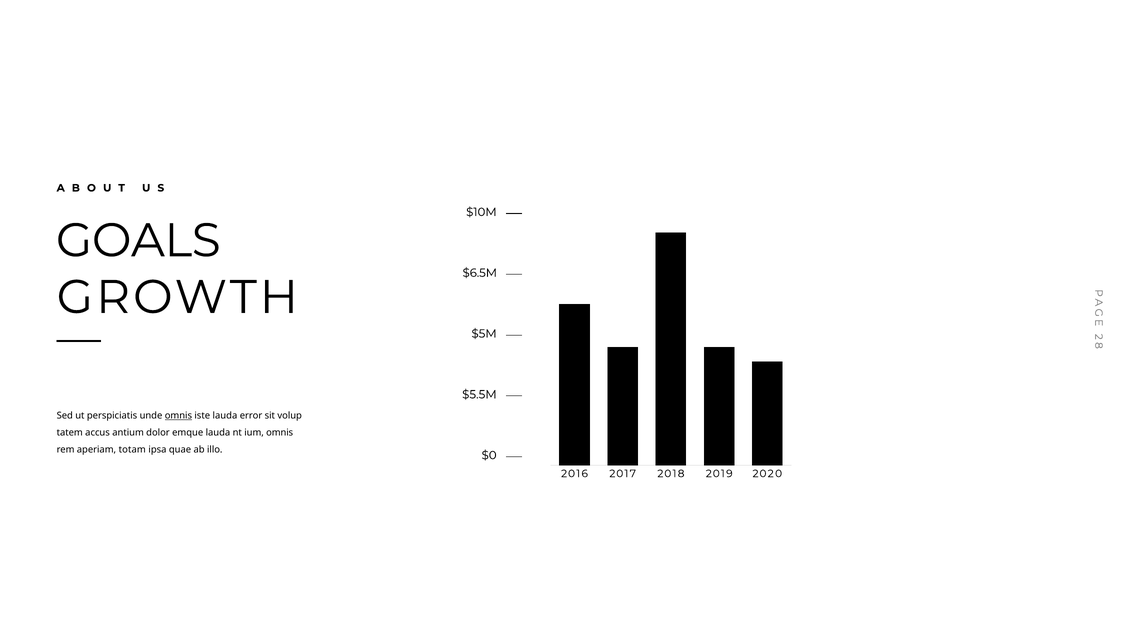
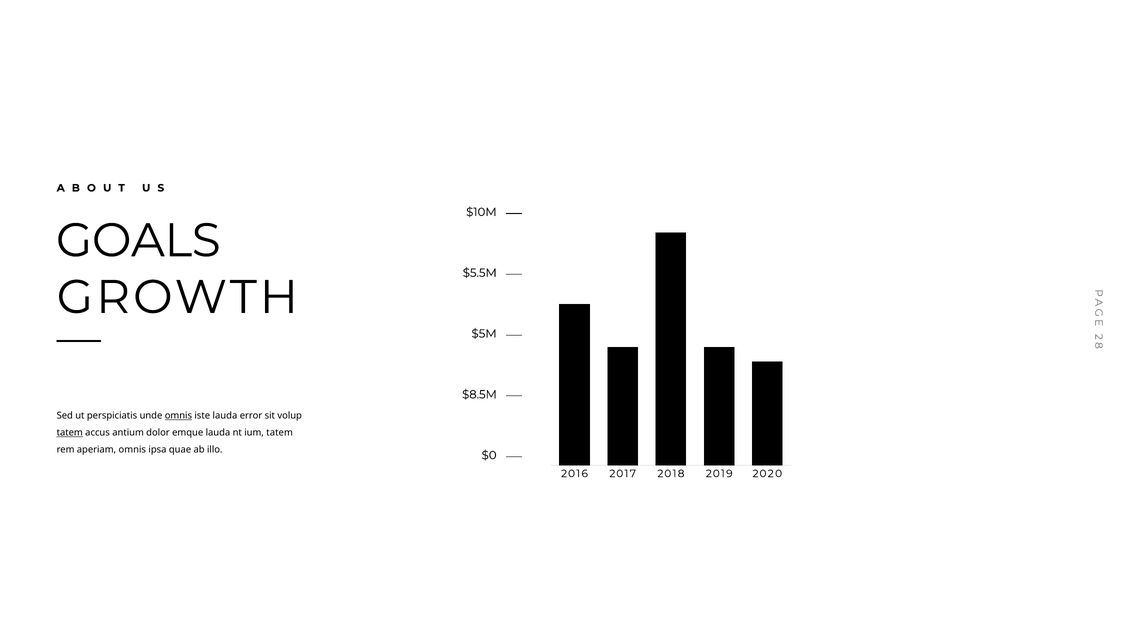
$6.5M: $6.5M -> $5.5M (480, 273)
$5.5M: $5.5M -> $8.5M (479, 394)
tatem underline: none -> present (70, 432)
ium omnis: omnis -> tatem (280, 432)
aperiam totam: totam -> omnis (132, 449)
